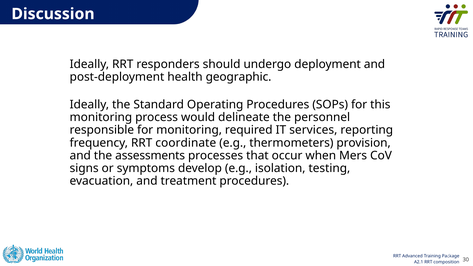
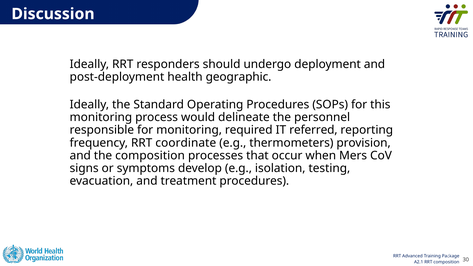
services: services -> referred (313, 130)
the assessments: assessments -> composition (150, 156)
